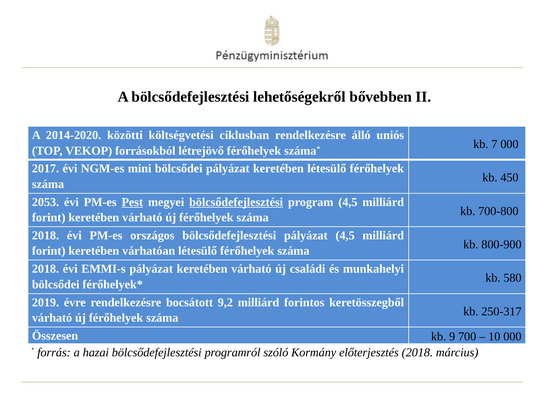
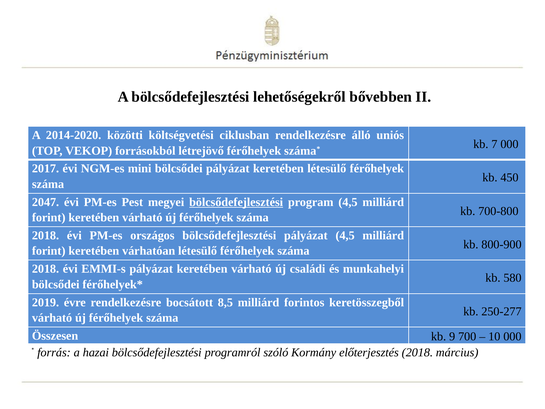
2053: 2053 -> 2047 (46, 202)
Pest underline: present -> none (132, 202)
9,2: 9,2 -> 8,5 (225, 302)
250-317: 250-317 -> 250-277 (501, 311)
